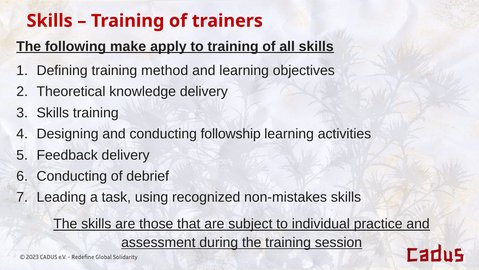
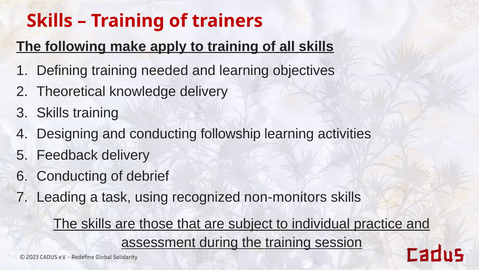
method: method -> needed (165, 70)
non-mistakes: non-mistakes -> non-monitors (286, 197)
